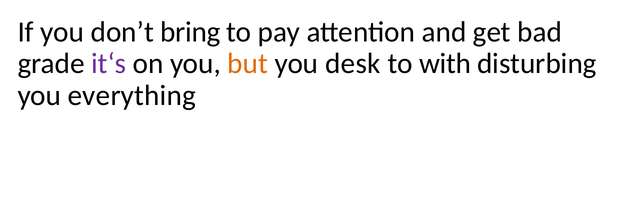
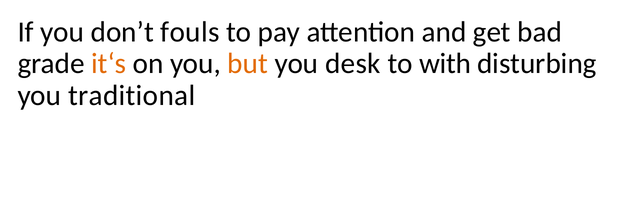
bring: bring -> fouls (190, 32)
it‘s colour: purple -> orange (109, 64)
everything: everything -> traditional (132, 95)
